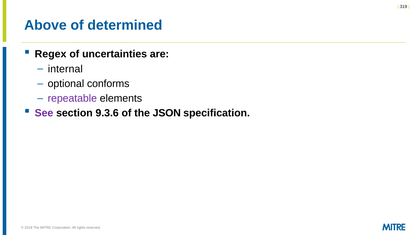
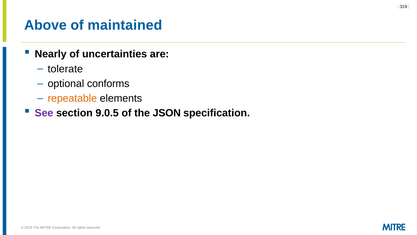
determined: determined -> maintained (125, 25)
Regex: Regex -> Nearly (51, 54)
internal: internal -> tolerate (65, 69)
repeatable colour: purple -> orange (72, 98)
9.3.6: 9.3.6 -> 9.0.5 (107, 113)
